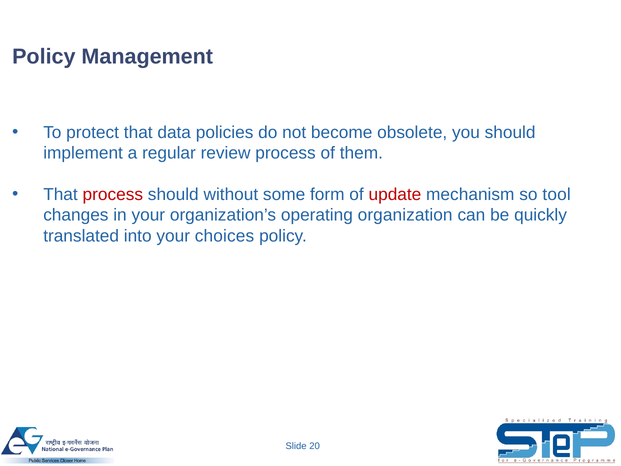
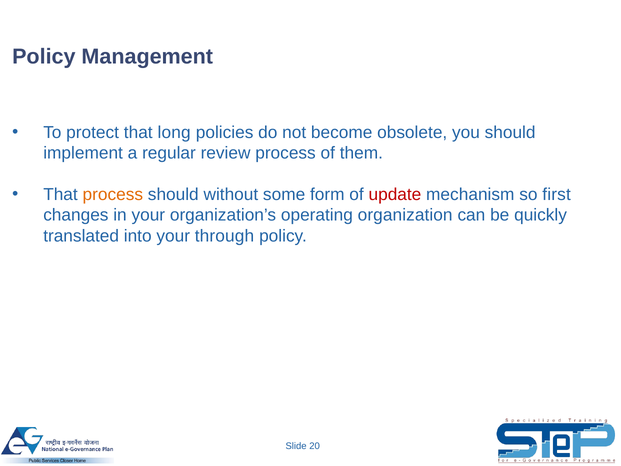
data: data -> long (174, 132)
process colour: red -> orange (113, 194)
tool: tool -> first (557, 194)
choices: choices -> through (224, 236)
